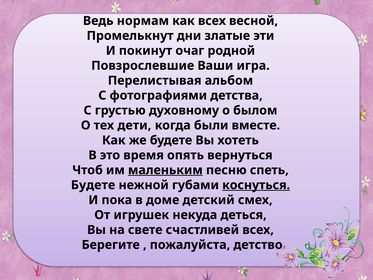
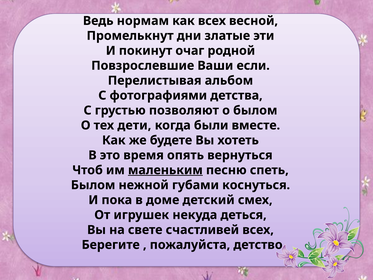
игра: игра -> если (253, 66)
духовному: духовному -> позволяют (184, 110)
Будете: Будете -> Былом (93, 185)
коснуться underline: present -> none (256, 185)
